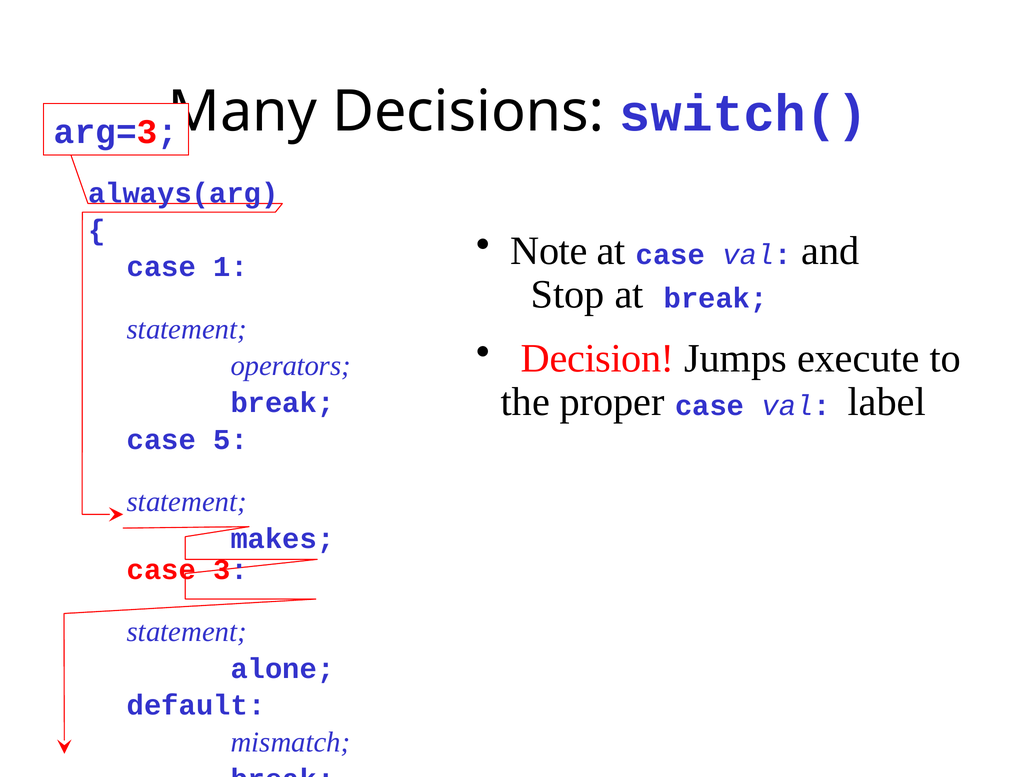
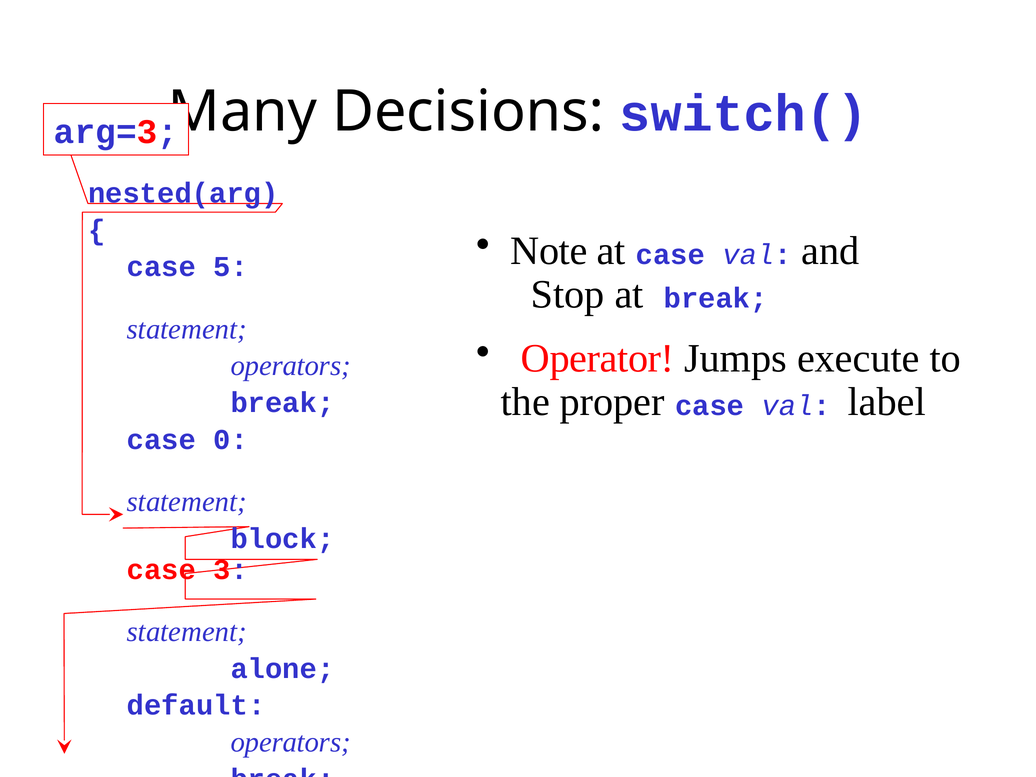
always(arg: always(arg -> nested(arg (183, 193)
1: 1 -> 5 (231, 267)
Decision: Decision -> Operator (598, 358)
5: 5 -> 0 (231, 440)
makes: makes -> block (282, 539)
mismatch: mismatch -> operators (291, 742)
